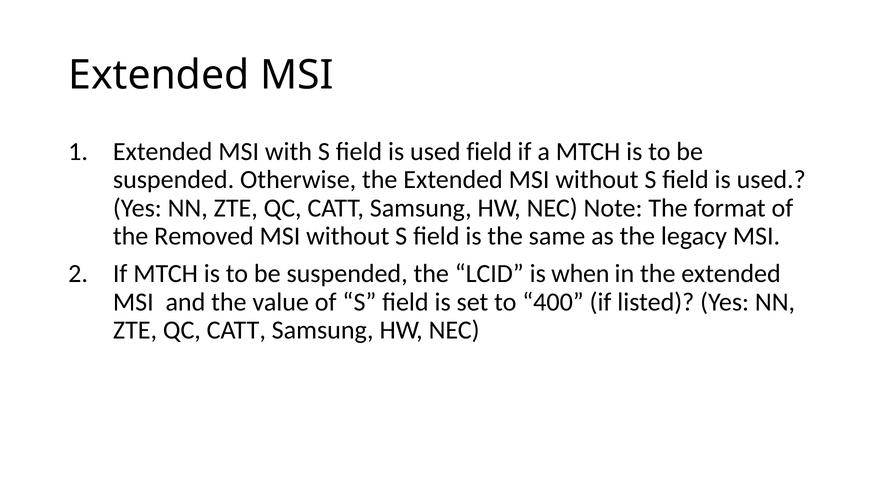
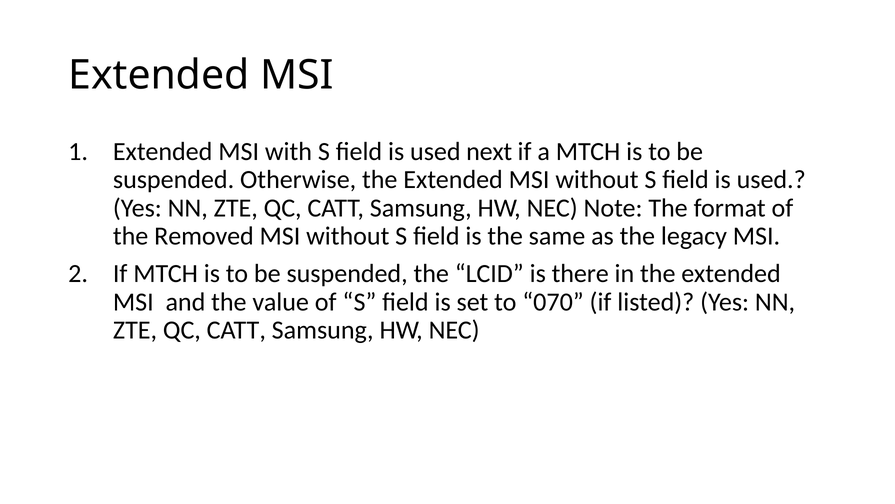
used field: field -> next (489, 151)
when: when -> there (580, 273)
400: 400 -> 070 (553, 302)
